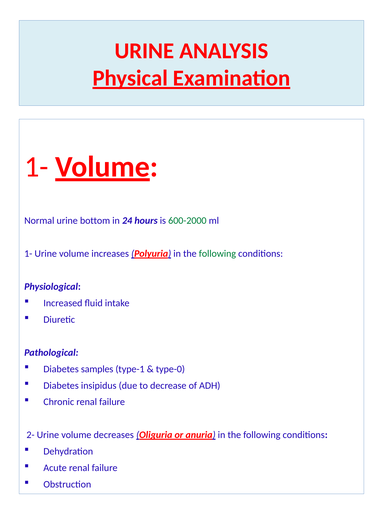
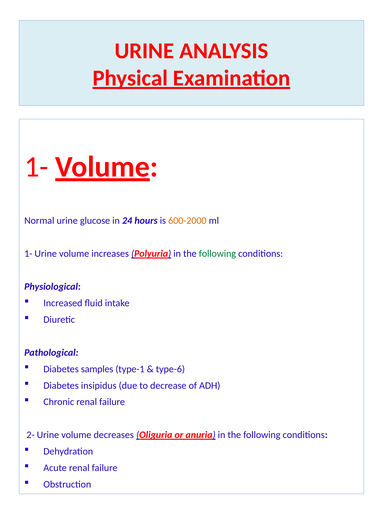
bottom: bottom -> glucose (95, 221)
600-2000 colour: green -> orange (187, 221)
type-0: type-0 -> type-6 (170, 369)
